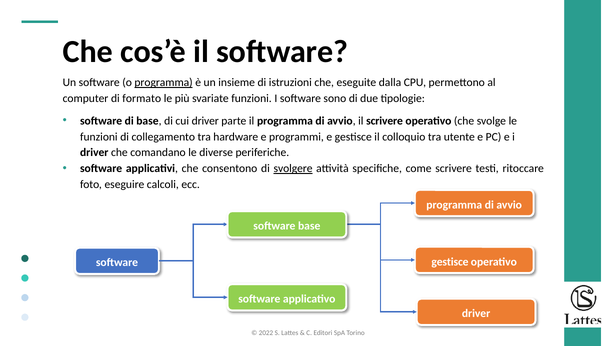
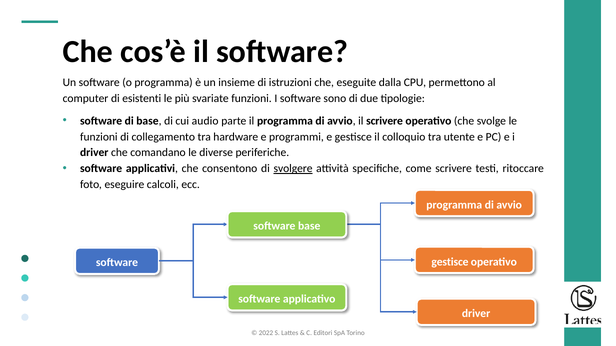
programma underline: present -> none (164, 83)
formato: formato -> esistenti (142, 99)
cui driver: driver -> audio (205, 121)
